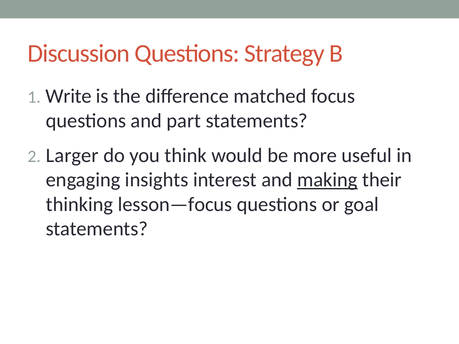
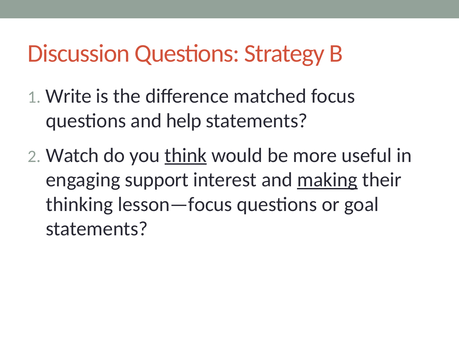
part: part -> help (184, 121)
Larger: Larger -> Watch (72, 155)
think underline: none -> present (186, 155)
insights: insights -> support (157, 180)
